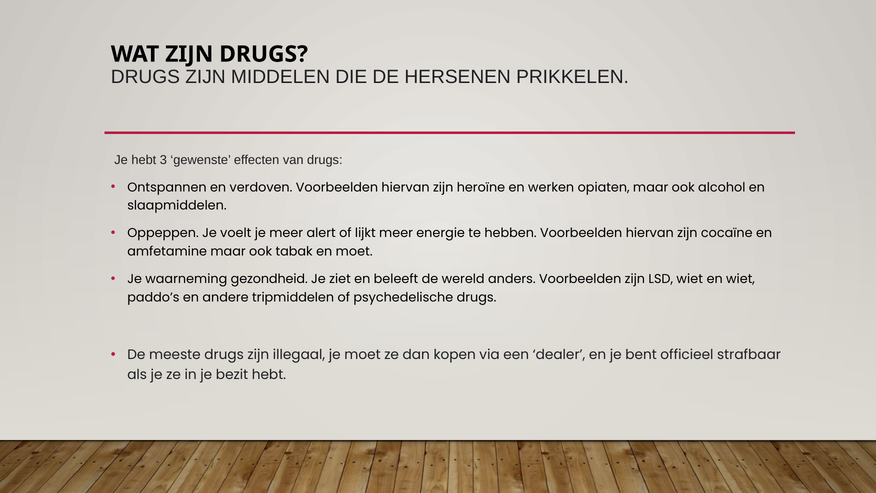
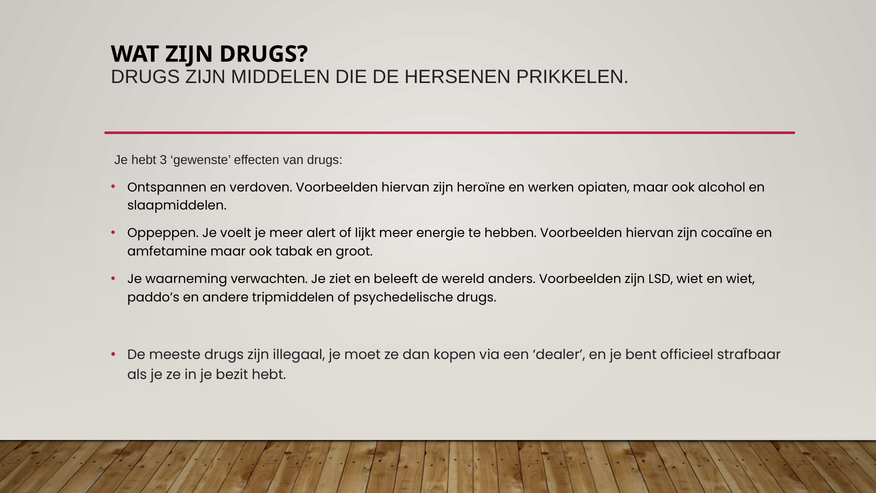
en moet: moet -> groot (354, 252)
gezondheid: gezondheid -> verwachten (269, 279)
